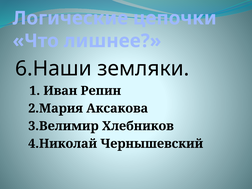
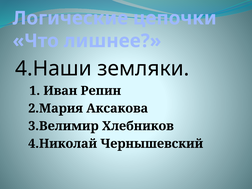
6.Наши: 6.Наши -> 4.Наши (53, 69)
